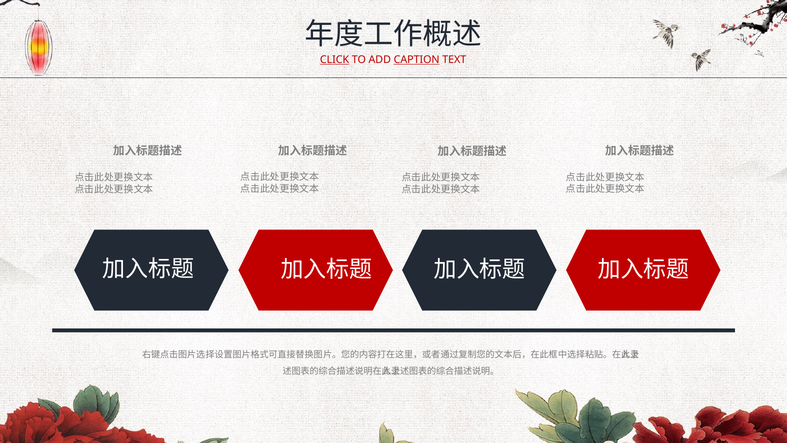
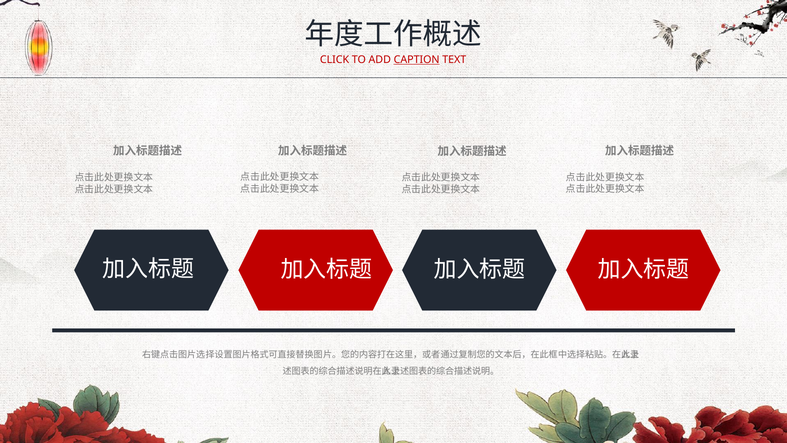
CLICK underline: present -> none (335, 60)
